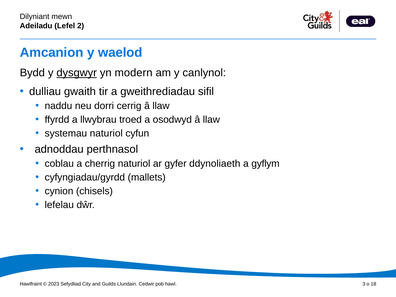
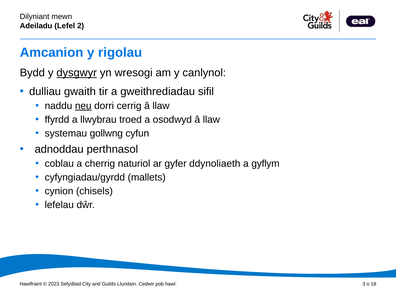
waelod: waelod -> rigolau (120, 53)
modern: modern -> wresogi (134, 73)
neu underline: none -> present (83, 106)
systemau naturiol: naturiol -> gollwng (106, 133)
